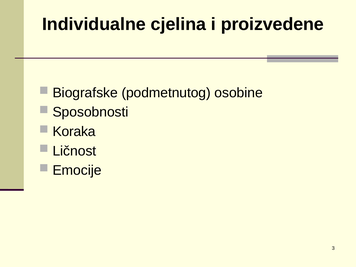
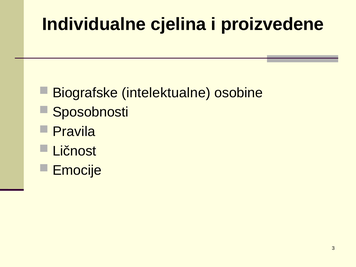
podmetnutog: podmetnutog -> intelektualne (166, 93)
Koraka: Koraka -> Pravila (74, 132)
